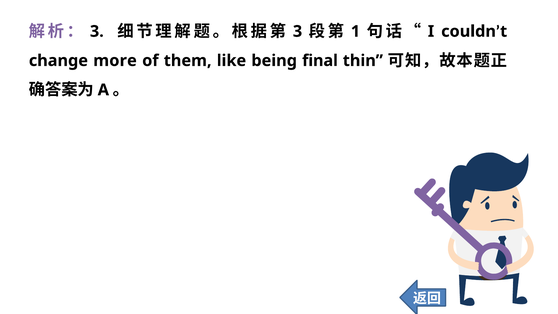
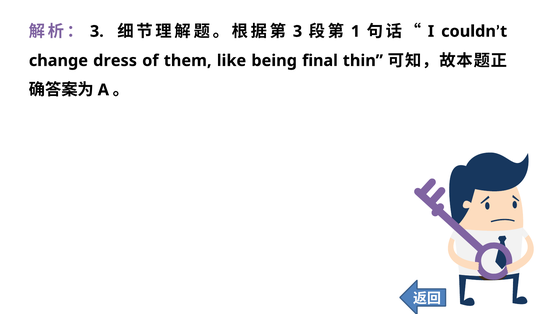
more: more -> dress (115, 61)
